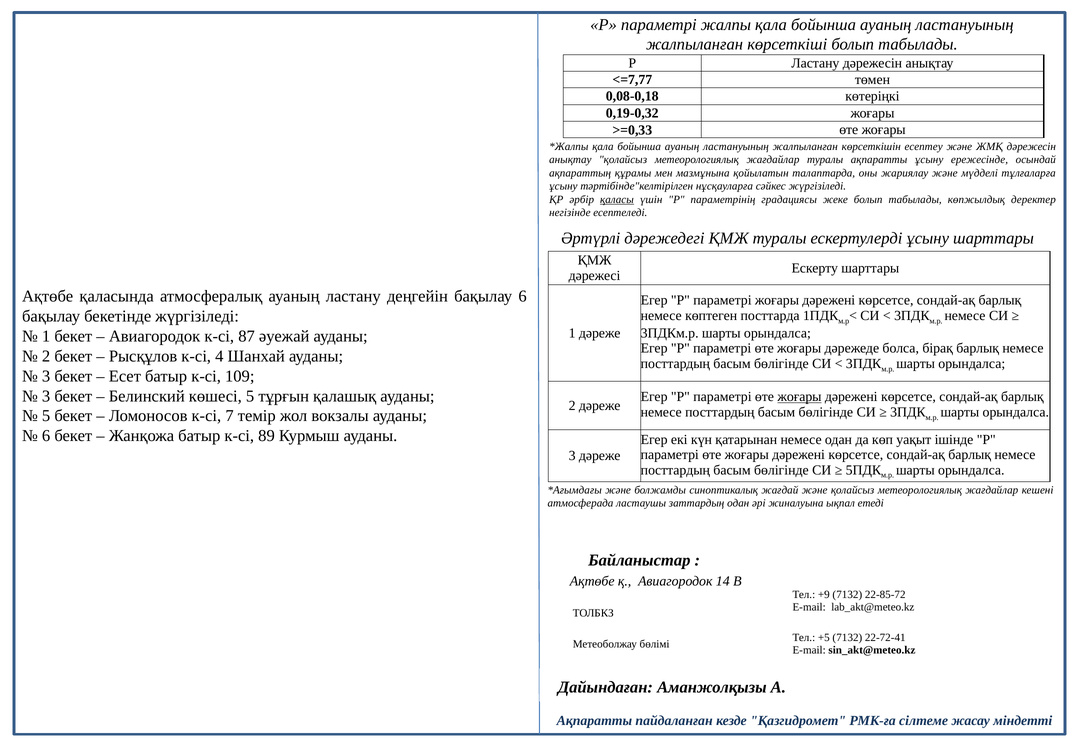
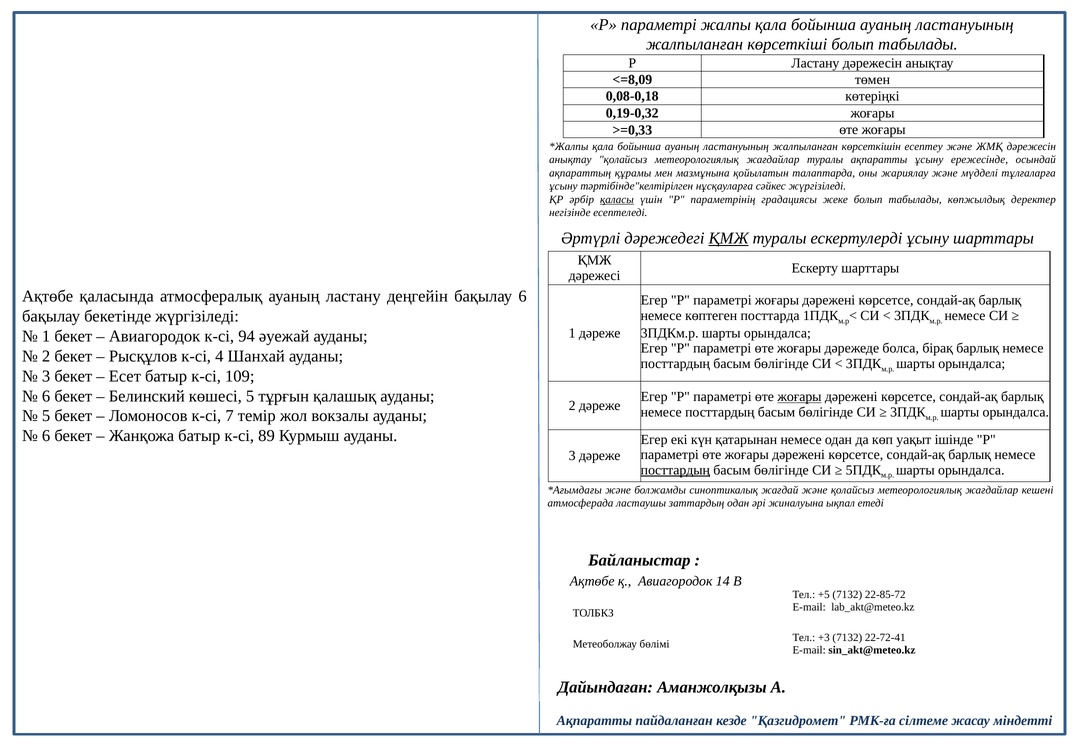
<=7,77: <=7,77 -> <=8,09 (632, 80)
ҚМЖ underline: none -> present (729, 238)
87: 87 -> 94 (247, 336)
3: 3 -> 6 (46, 396)
посттардың underline: none -> present (675, 470)
+9: +9 -> +5 (824, 595)
+5: +5 -> +3 (824, 638)
